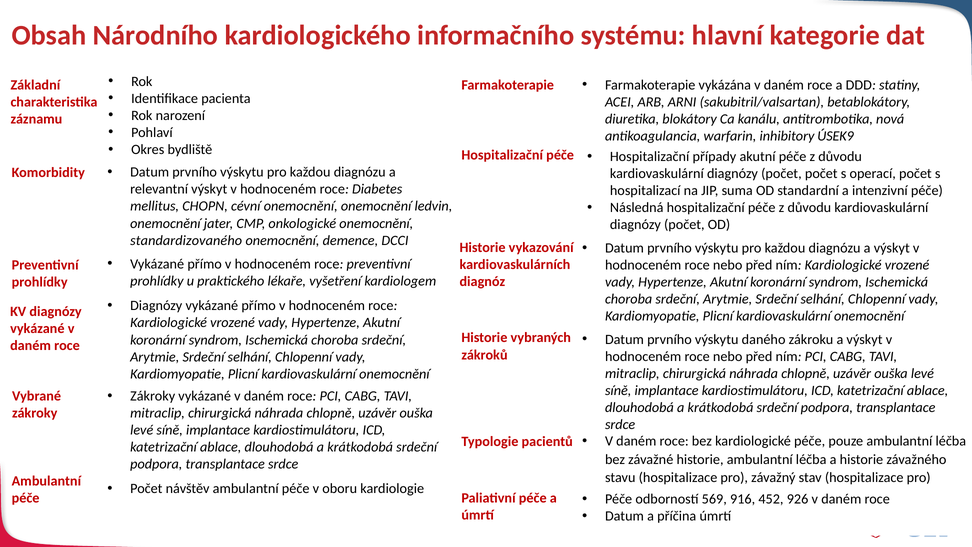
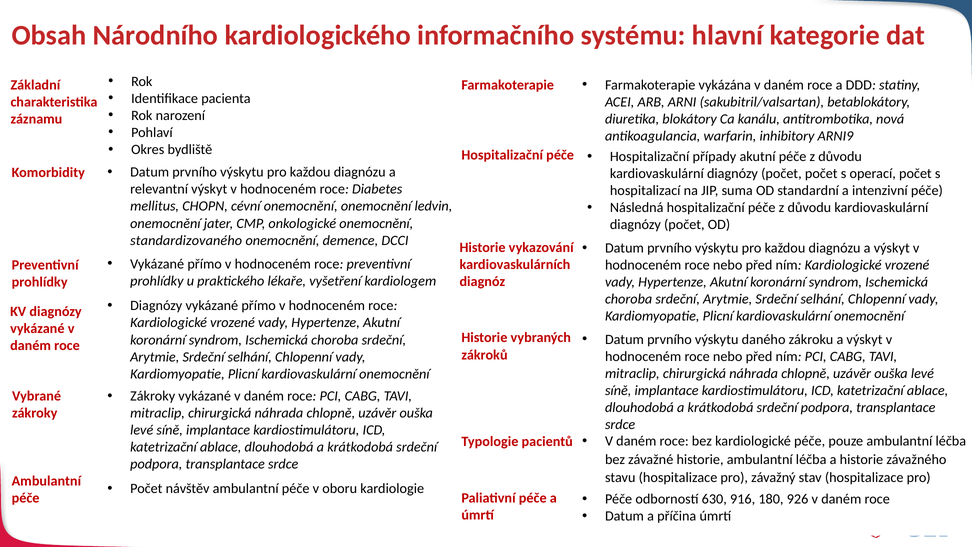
ÚSEK9: ÚSEK9 -> ARNI9 (835, 136)
569: 569 -> 630 (714, 499)
452: 452 -> 180 (771, 499)
